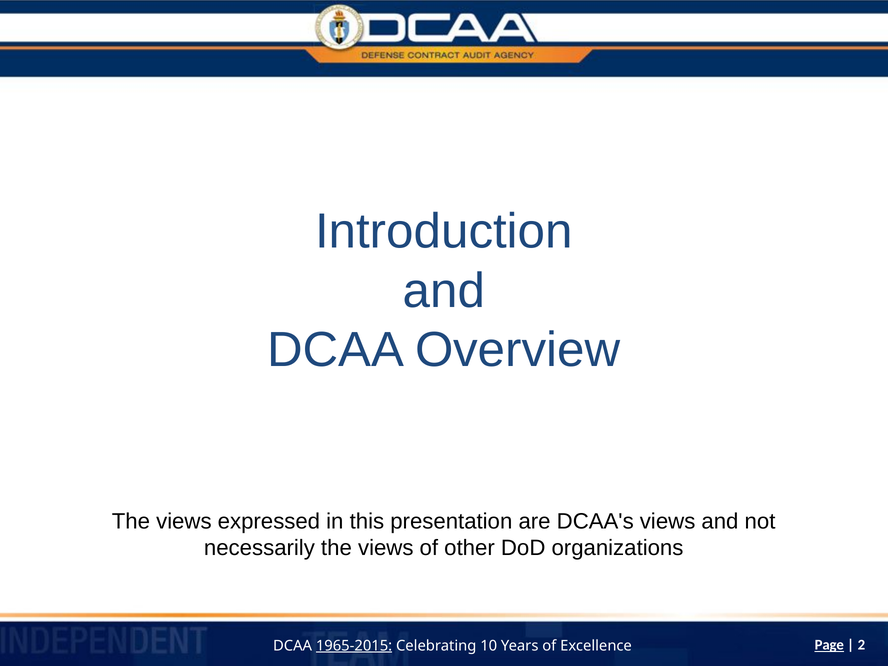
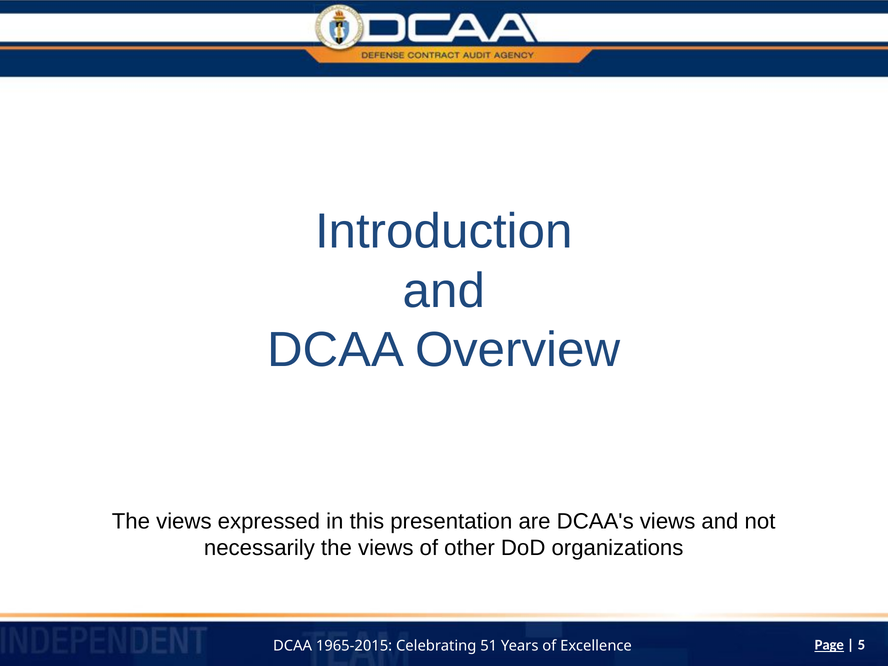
2: 2 -> 5 (861, 645)
1965-2015 underline: present -> none (354, 646)
10: 10 -> 51 (489, 646)
